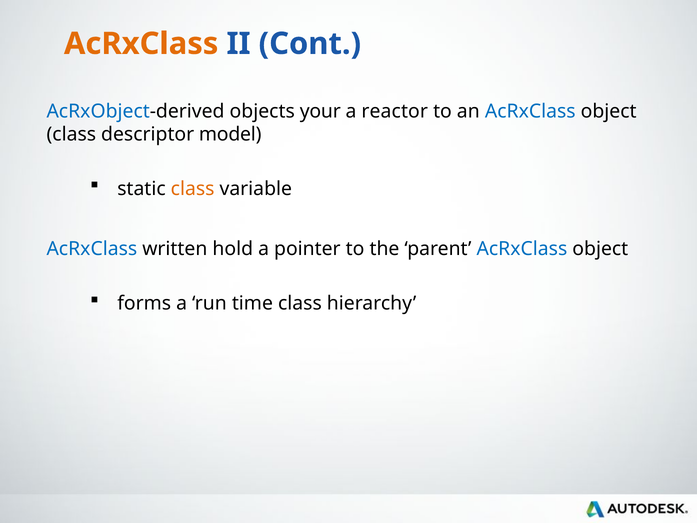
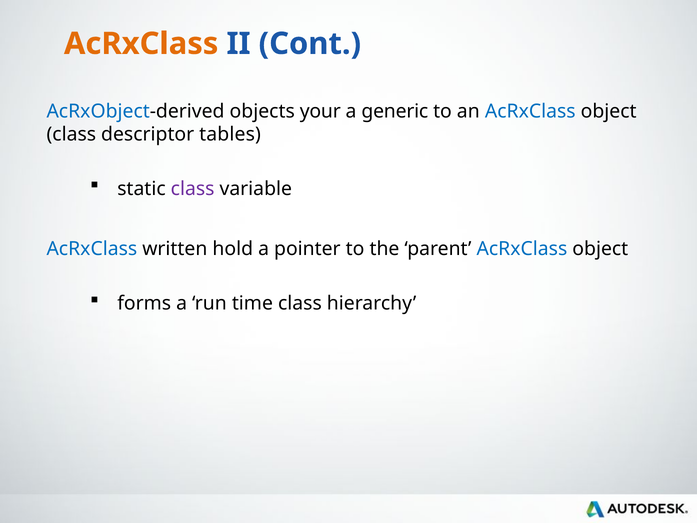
reactor: reactor -> generic (395, 111)
model: model -> tables (230, 134)
class colour: orange -> purple (193, 189)
